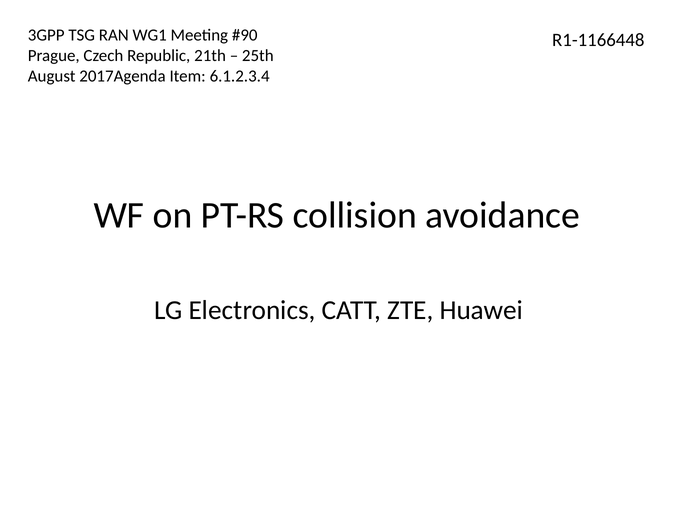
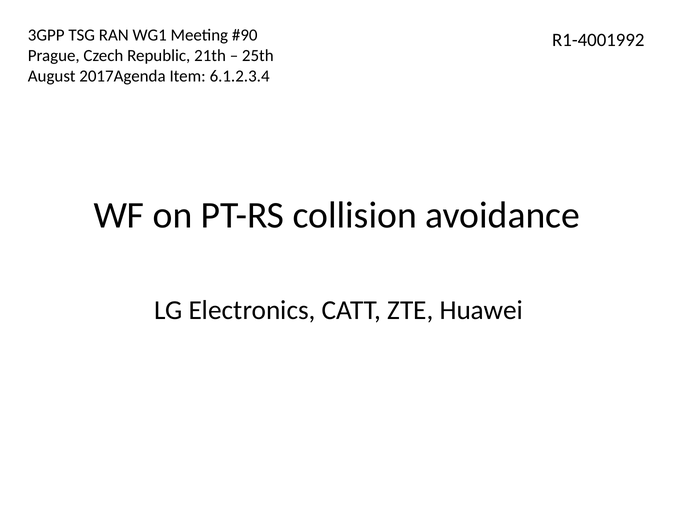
R1-1166448: R1-1166448 -> R1-4001992 (598, 40)
